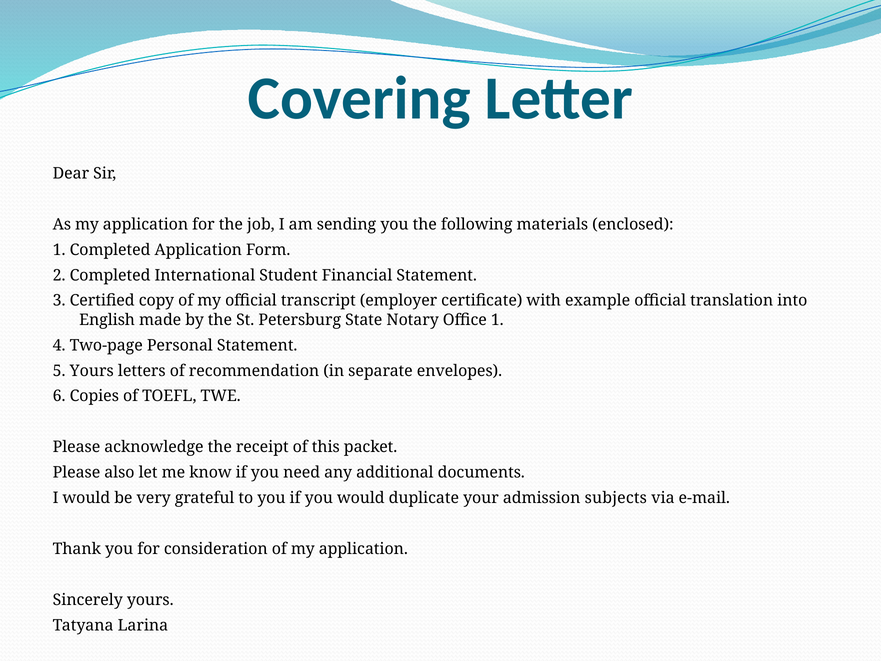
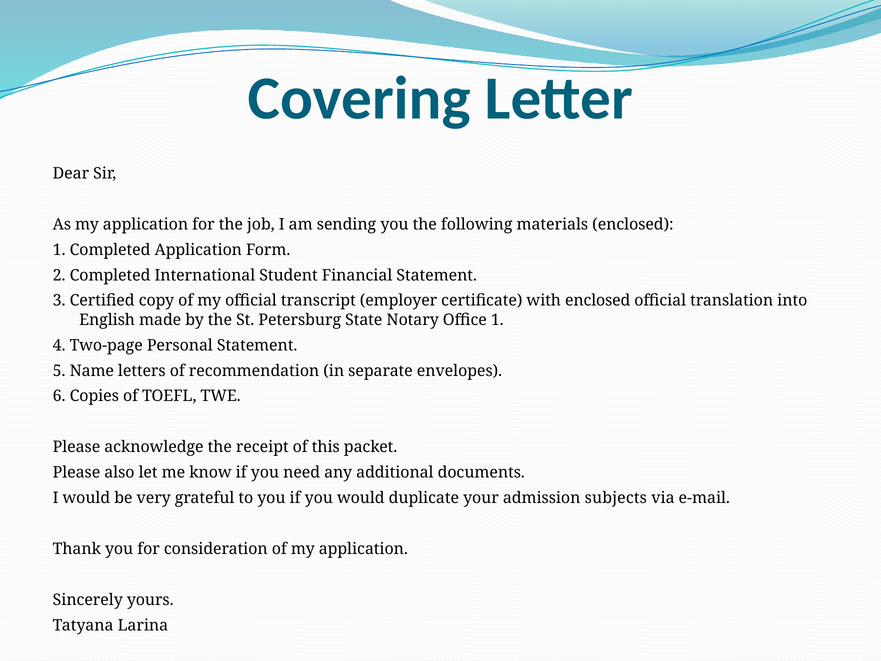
with example: example -> enclosed (598, 301)
5 Yours: Yours -> Name (92, 371)
